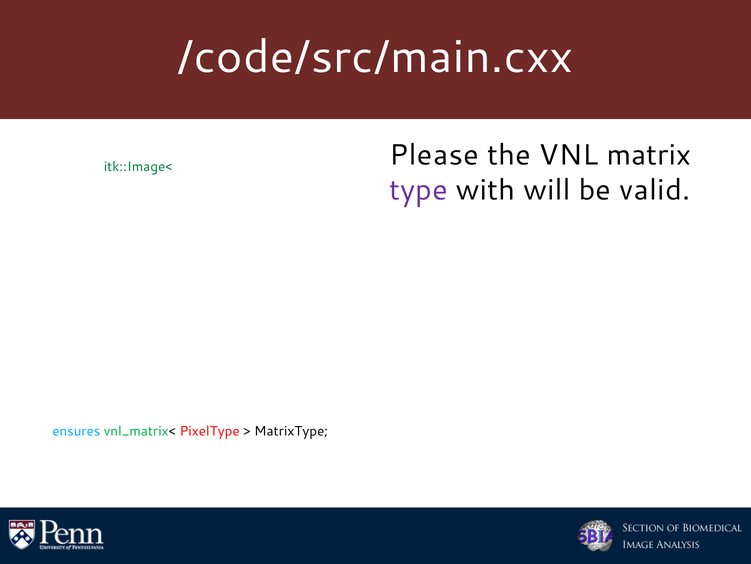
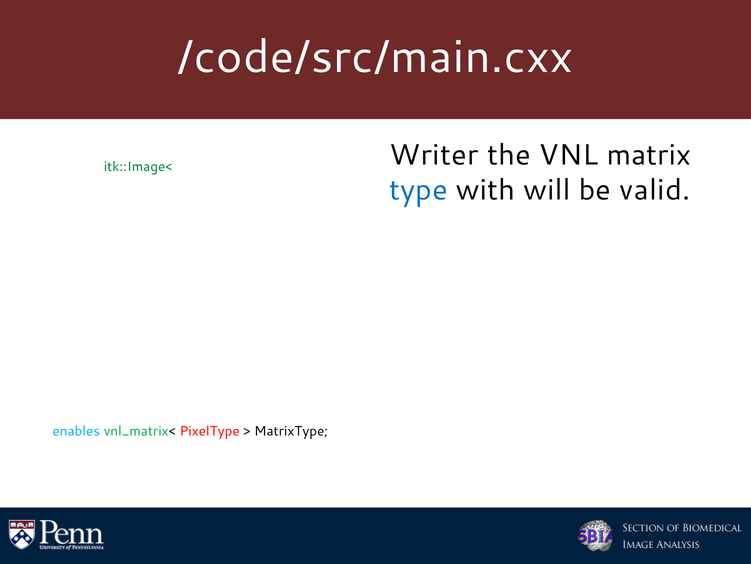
Please: Please -> Writer (434, 155)
type colour: purple -> blue (419, 190)
ensures: ensures -> enables (76, 431)
